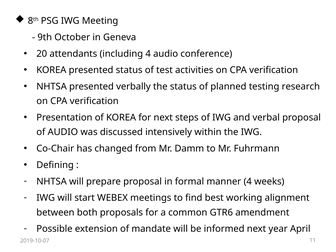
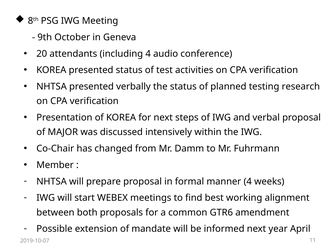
of AUDIO: AUDIO -> MAJOR (63, 132)
Defining: Defining -> Member (55, 165)
